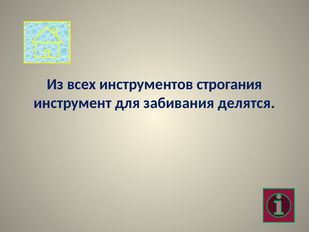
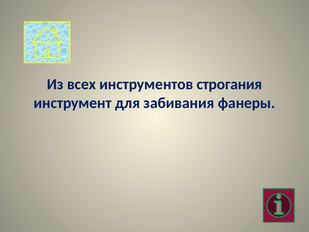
делятся: делятся -> фанеры (247, 103)
